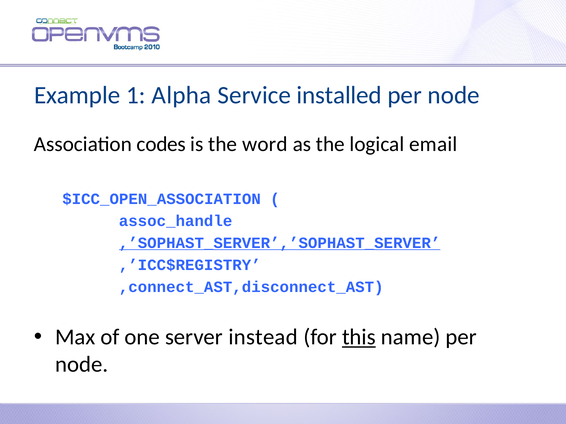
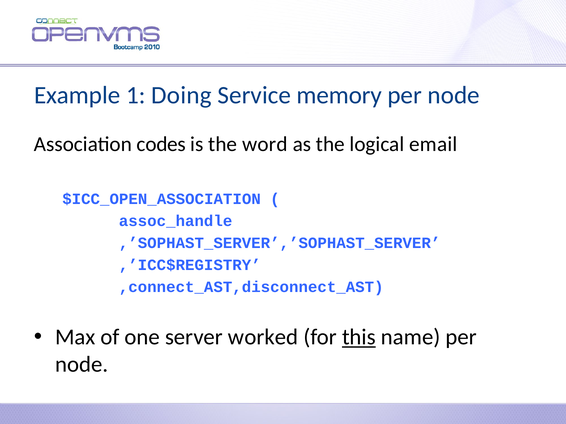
Alpha: Alpha -> Doing (181, 95)
installed: installed -> memory (339, 95)
,’SOPHAST_SERVER’,’SOPHAST_SERVER underline: present -> none (280, 243)
instead: instead -> worked (263, 338)
